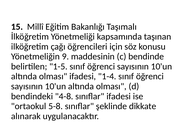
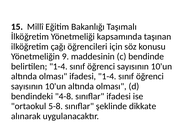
belirtilen 1-5: 1-5 -> 1-4 (58, 67)
